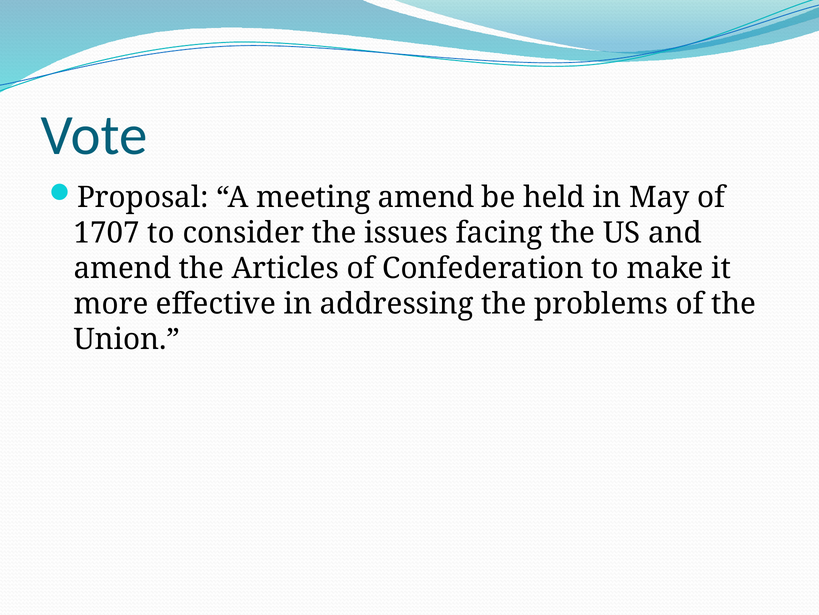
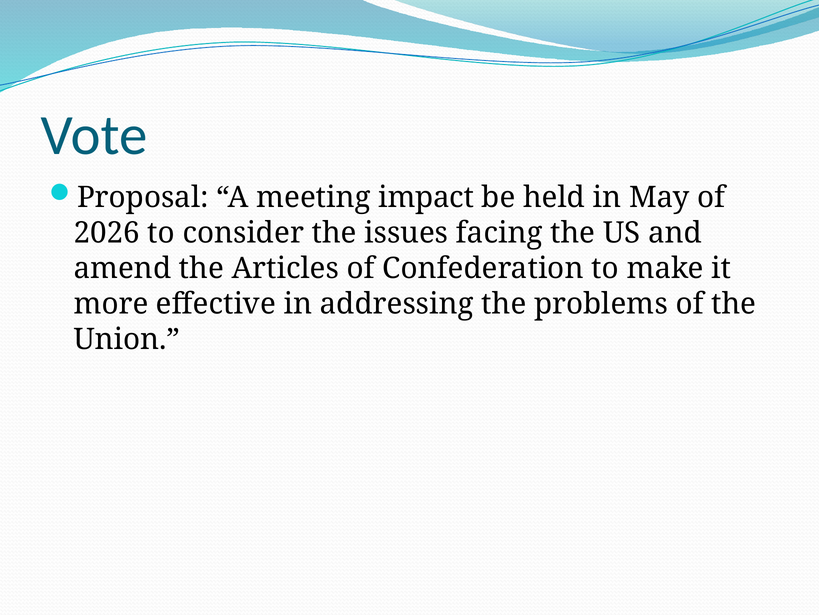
meeting amend: amend -> impact (426, 197)
1707: 1707 -> 2026 (107, 233)
